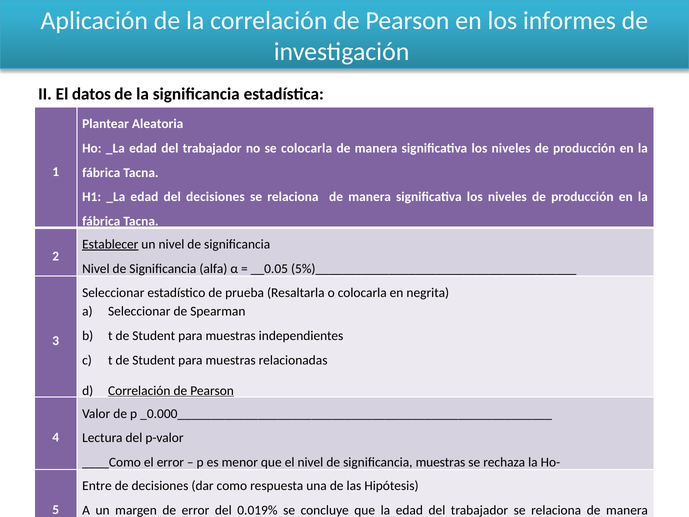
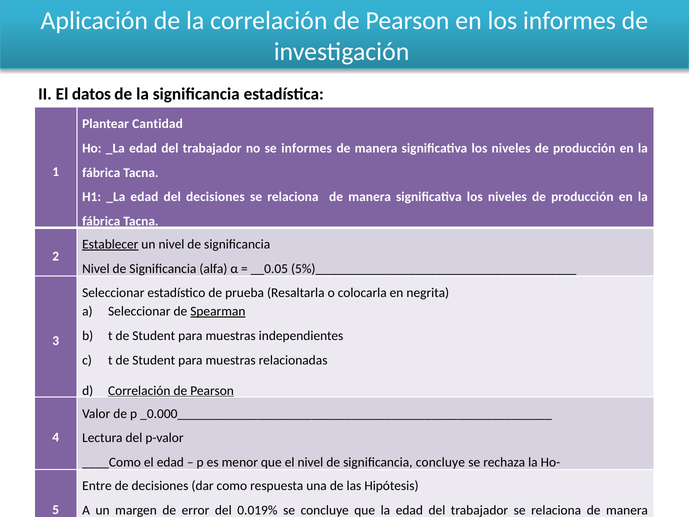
Aleatoria: Aleatoria -> Cantidad (158, 124)
se colocarla: colocarla -> informes (307, 148)
Spearman underline: none -> present (218, 311)
el error: error -> edad (170, 462)
significancia muestras: muestras -> concluye (440, 462)
